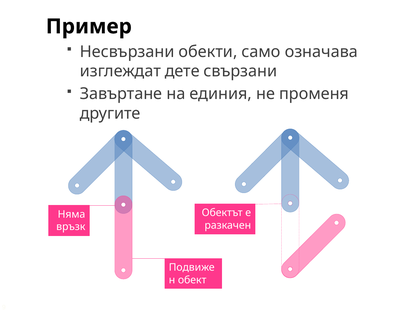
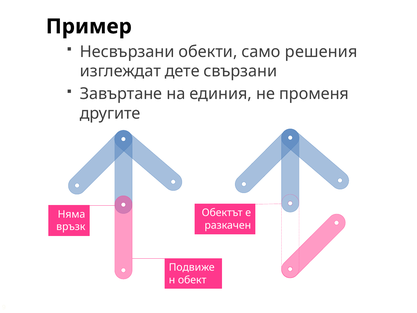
означава: означава -> решения (321, 52)
